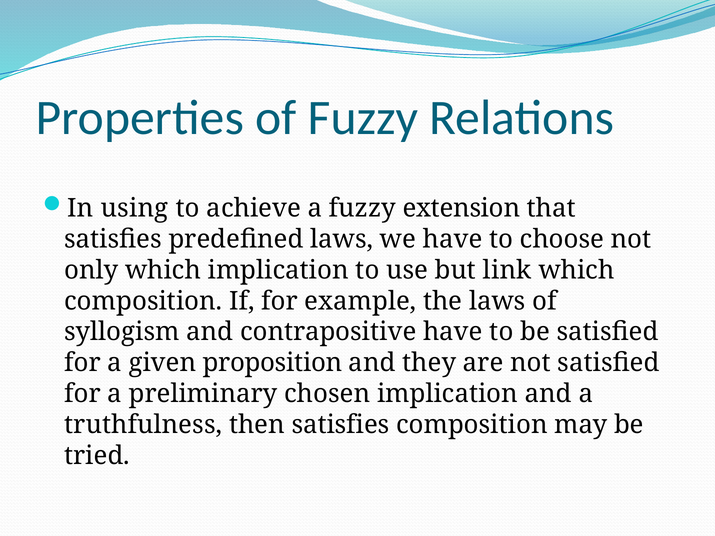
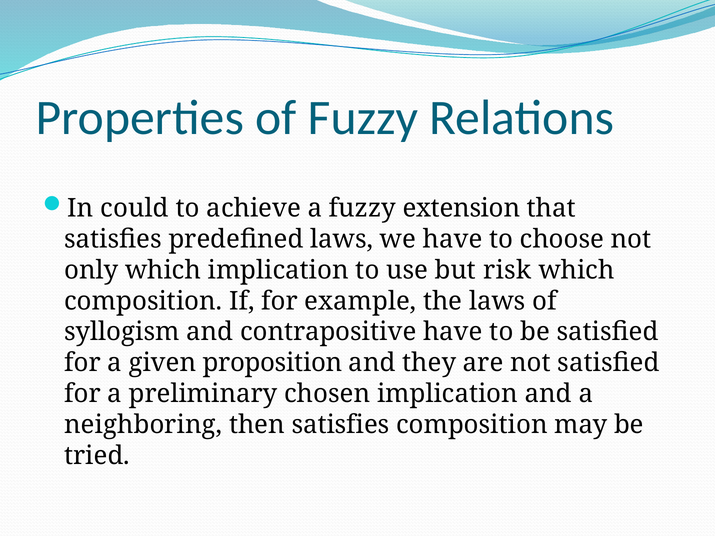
using: using -> could (134, 208)
link: link -> risk (507, 270)
truthfulness: truthfulness -> neighboring (143, 425)
